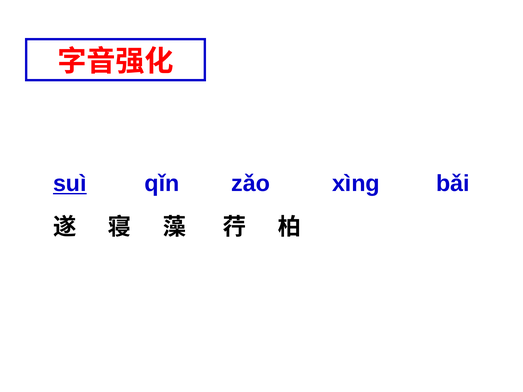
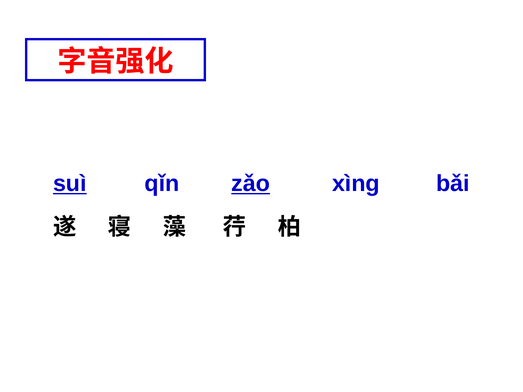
zǎo underline: none -> present (251, 184)
